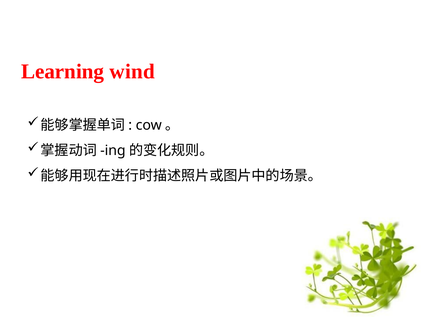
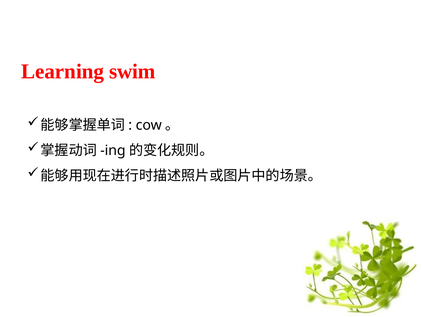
wind: wind -> swim (132, 71)
